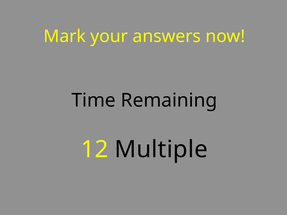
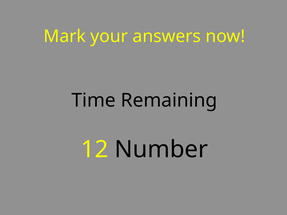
Multiple: Multiple -> Number (161, 150)
